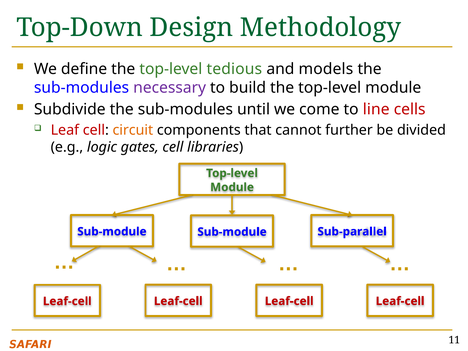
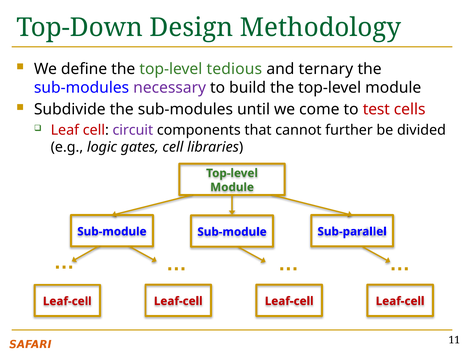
models: models -> ternary (326, 69)
line: line -> test (376, 109)
circuit colour: orange -> purple (133, 130)
